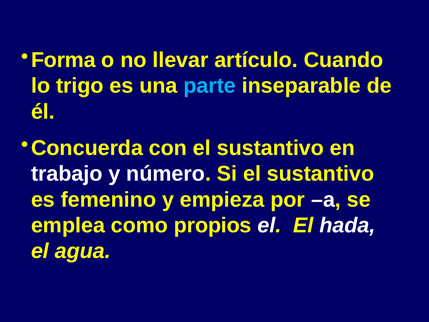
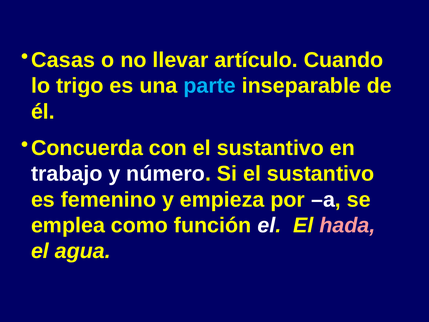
Forma: Forma -> Casas (63, 60)
propios: propios -> función (213, 225)
hada colour: white -> pink (347, 225)
